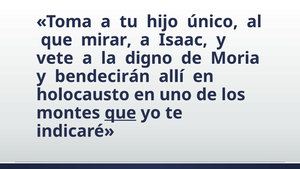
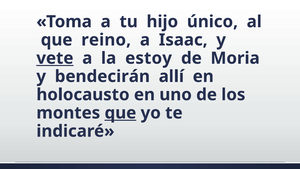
mirar: mirar -> reino (106, 40)
vete underline: none -> present (55, 58)
digno: digno -> estoy (149, 58)
